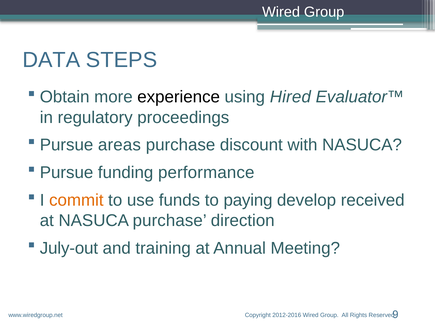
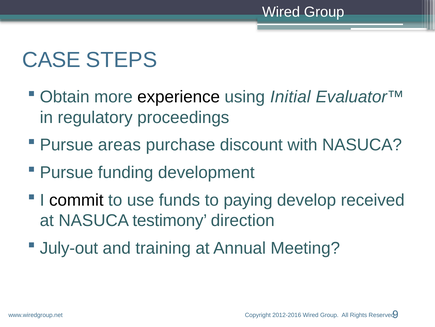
DATA: DATA -> CASE (51, 60)
Hired: Hired -> Initial (290, 97)
performance: performance -> development (206, 172)
commit colour: orange -> black (76, 200)
NASUCA purchase: purchase -> testimony (170, 220)
